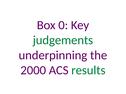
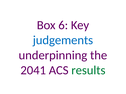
0: 0 -> 6 (63, 25)
judgements colour: green -> blue (63, 40)
2000: 2000 -> 2041 (33, 71)
